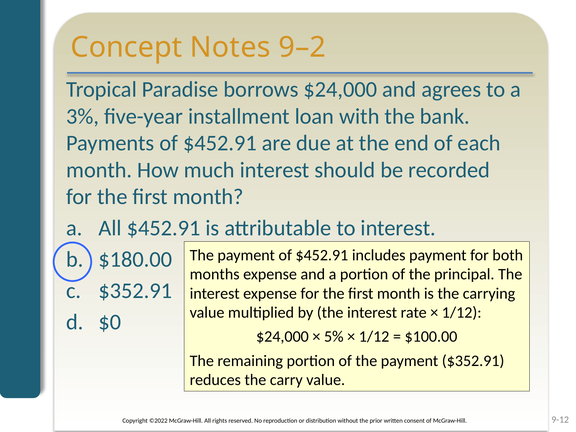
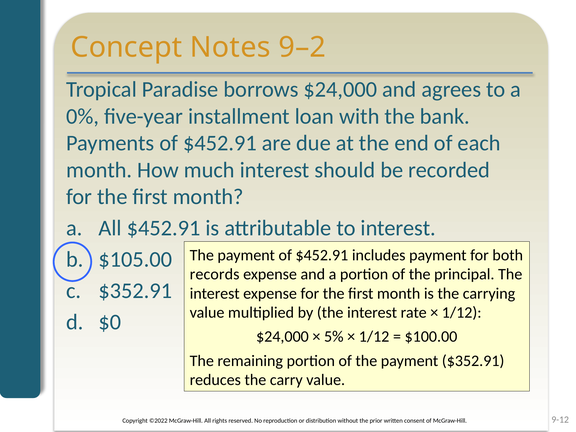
3%: 3% -> 0% (83, 116)
$180.00: $180.00 -> $105.00 (135, 259)
months: months -> records (215, 274)
